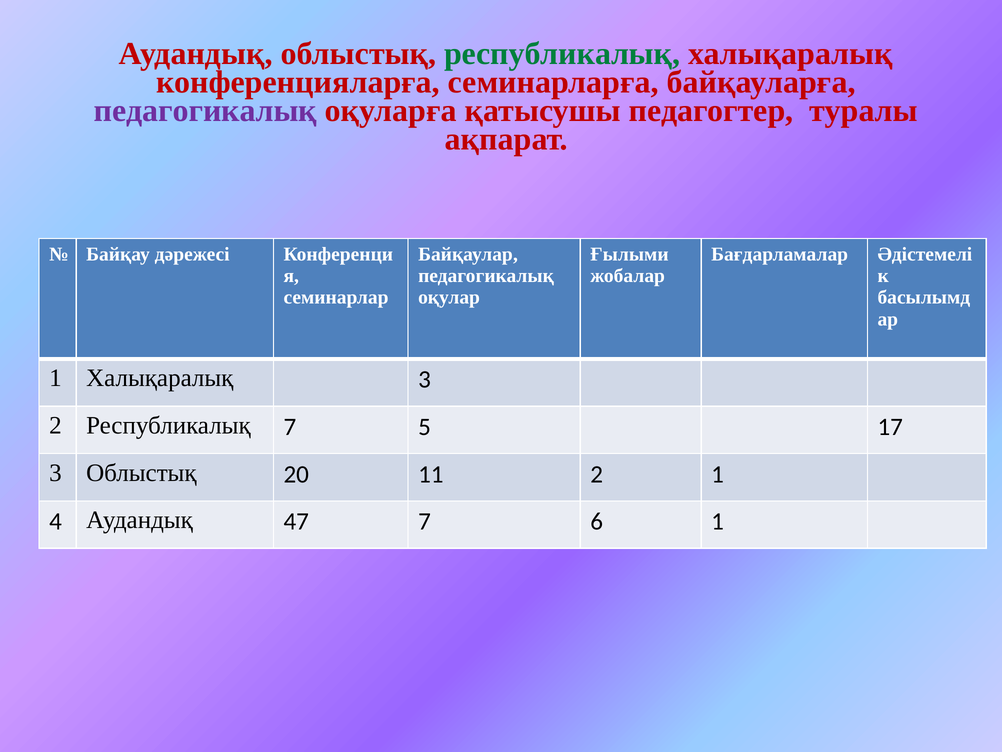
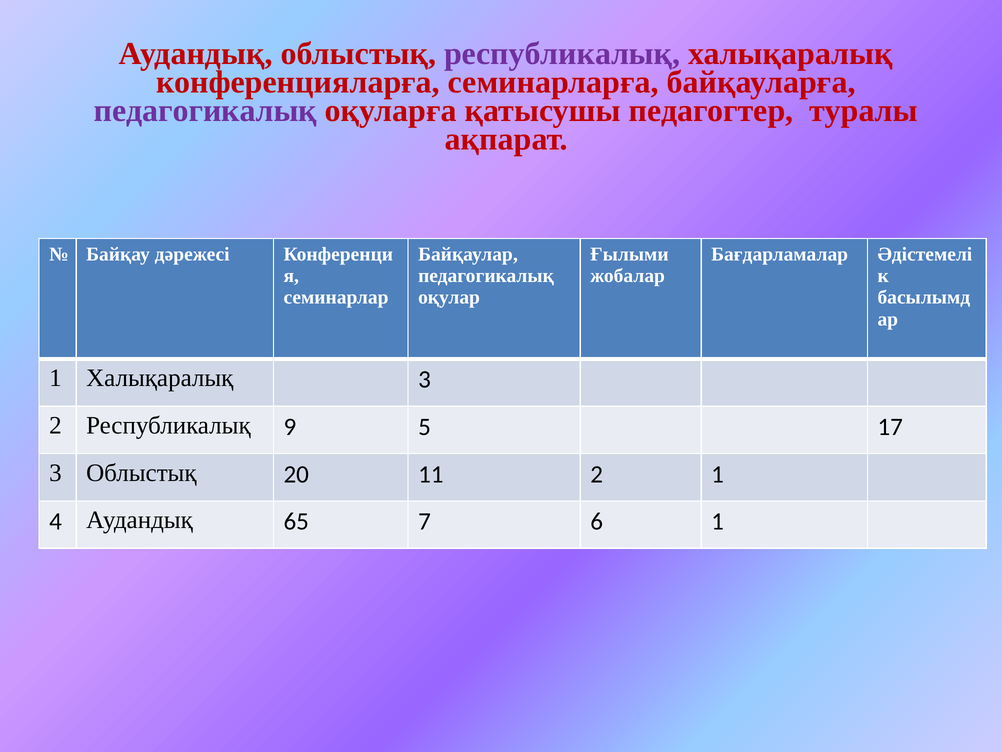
республикалық colour: green -> purple (562, 54)
Республикалық 7: 7 -> 9 (290, 427)
47: 47 -> 65 (296, 521)
